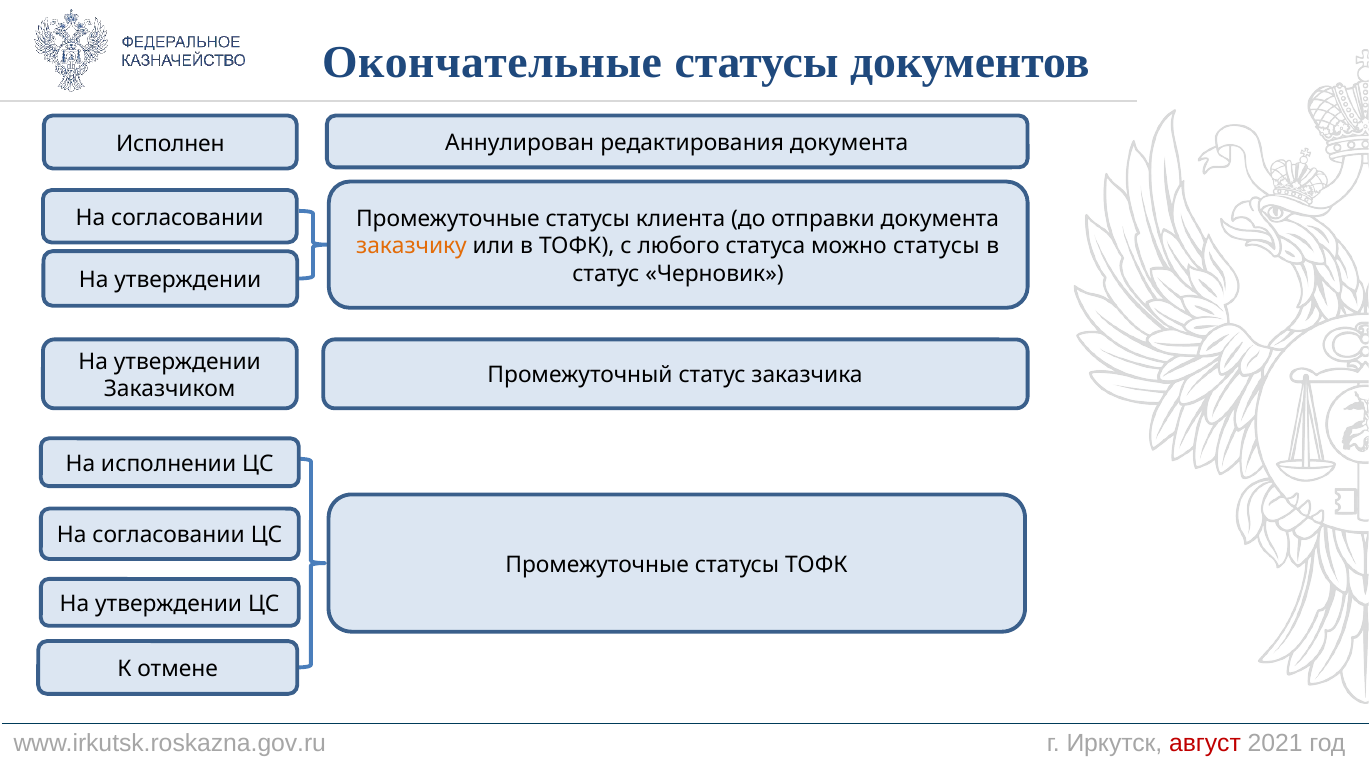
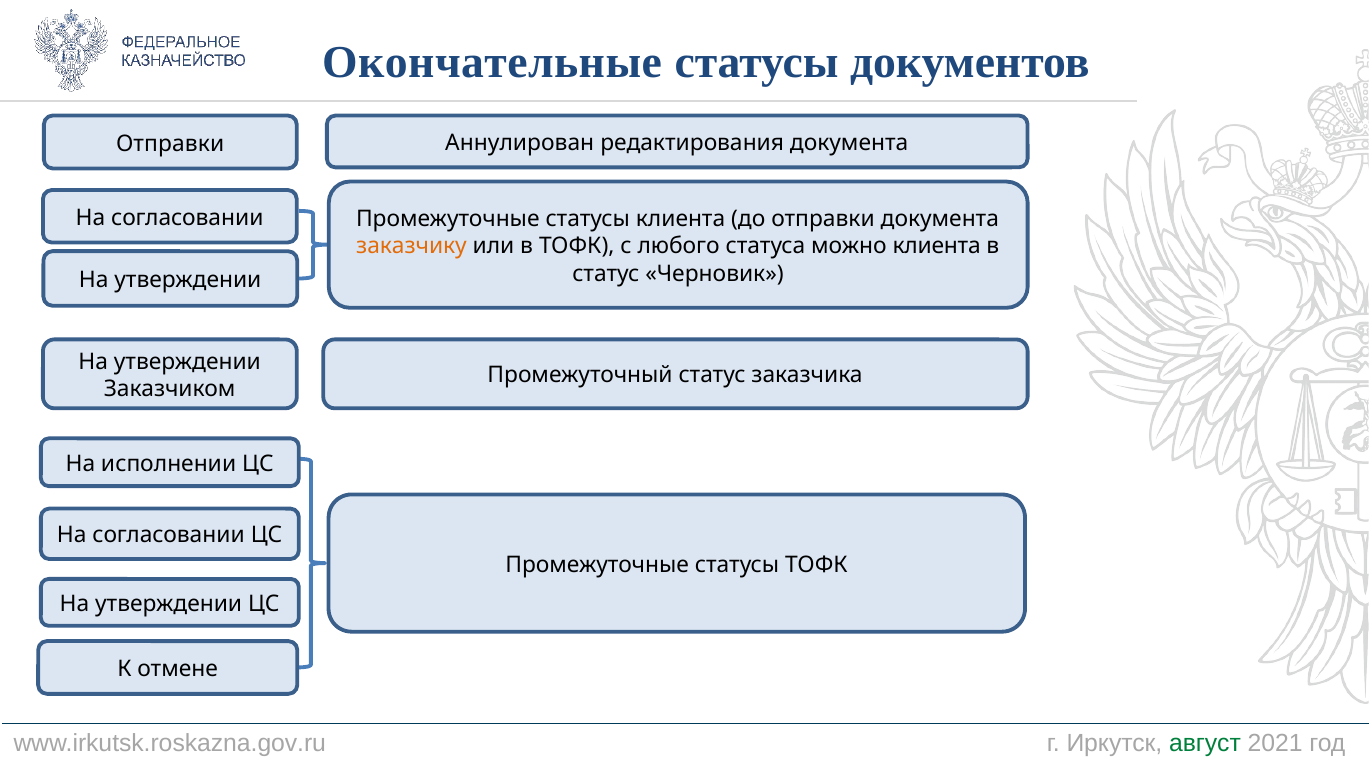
Исполнен: Исполнен -> Отправки (170, 143)
можно статусы: статусы -> клиента (937, 246)
август colour: red -> green (1205, 743)
